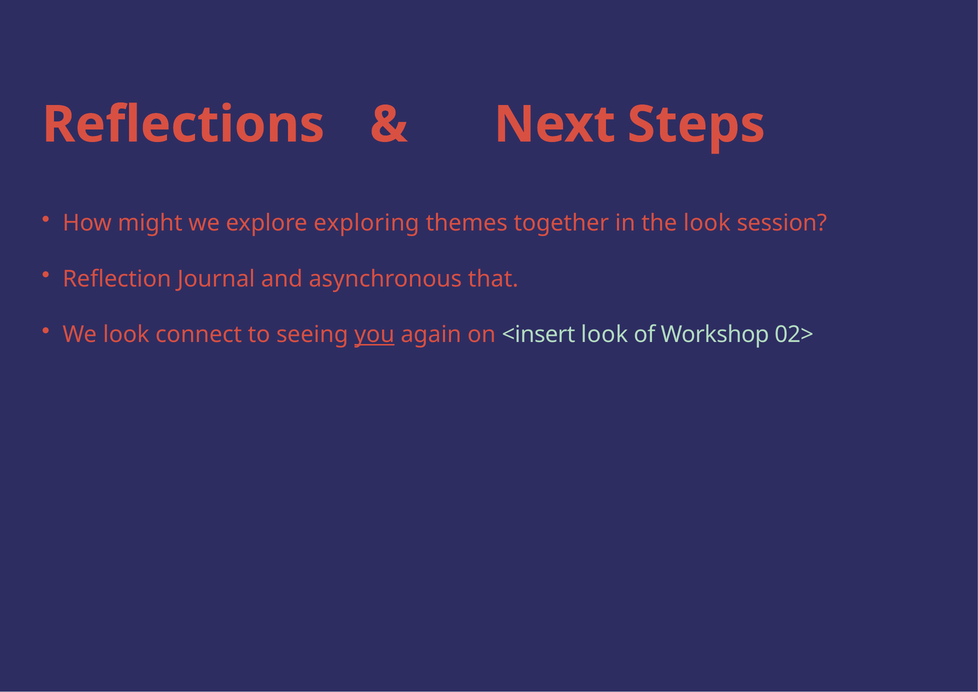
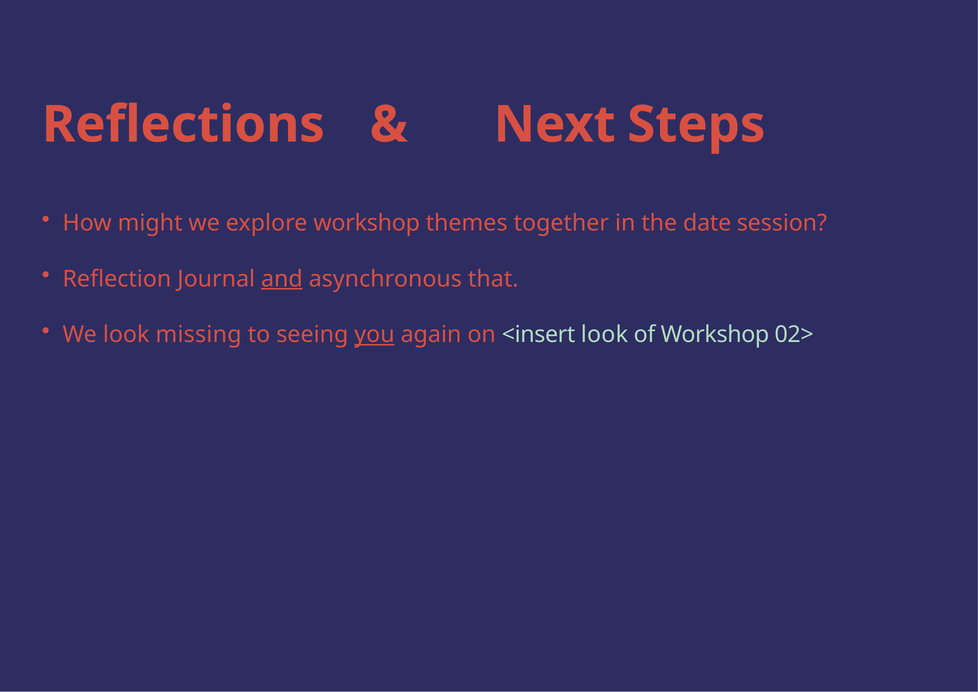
explore exploring: exploring -> workshop (367, 223)
the look: look -> date (707, 223)
and underline: none -> present (282, 279)
connect: connect -> missing (199, 335)
